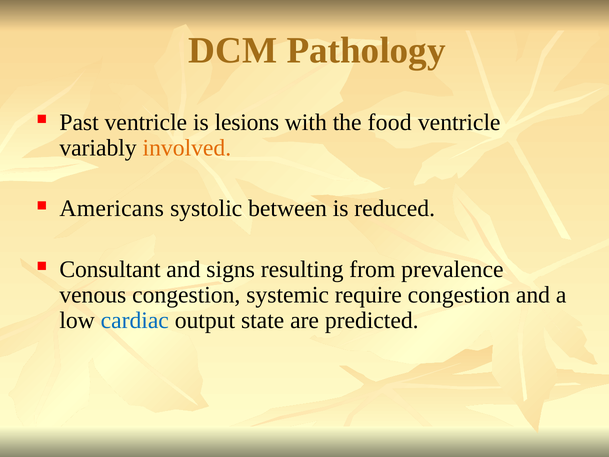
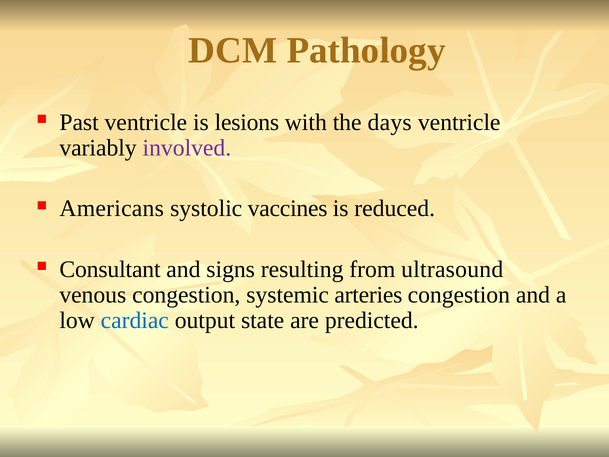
food: food -> days (390, 122)
involved colour: orange -> purple (187, 148)
between: between -> vaccines (288, 209)
prevalence: prevalence -> ultrasound (452, 269)
require: require -> arteries (368, 295)
